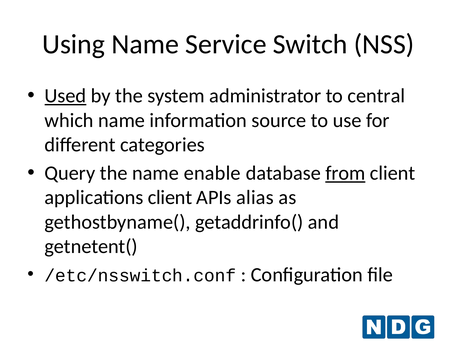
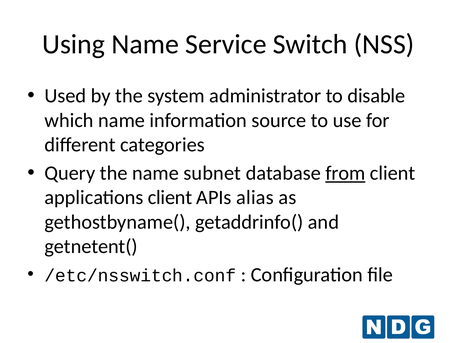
Used underline: present -> none (65, 96)
central: central -> disable (376, 96)
enable: enable -> subnet (212, 173)
